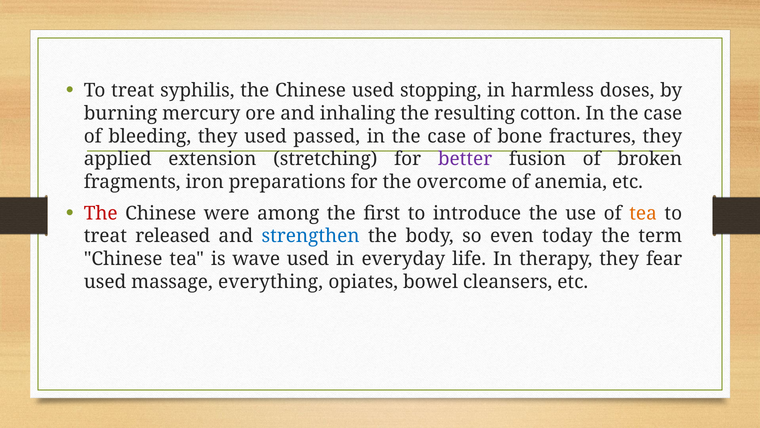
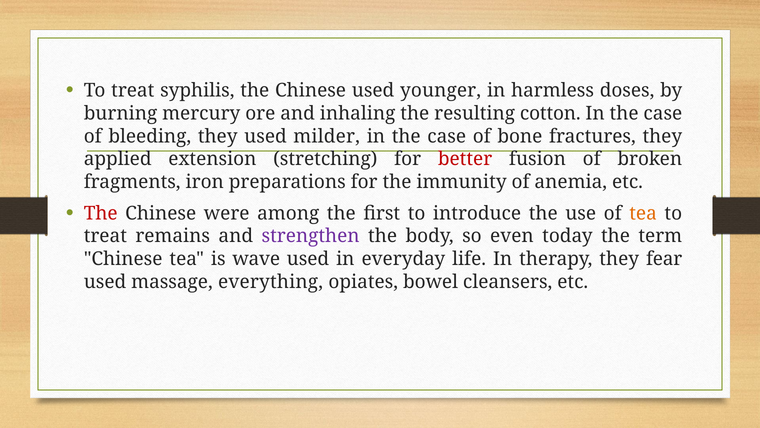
stopping: stopping -> younger (441, 90)
passed: passed -> milder (327, 136)
better colour: purple -> red (465, 159)
overcome: overcome -> immunity (462, 182)
released: released -> remains (173, 236)
strengthen colour: blue -> purple (311, 236)
